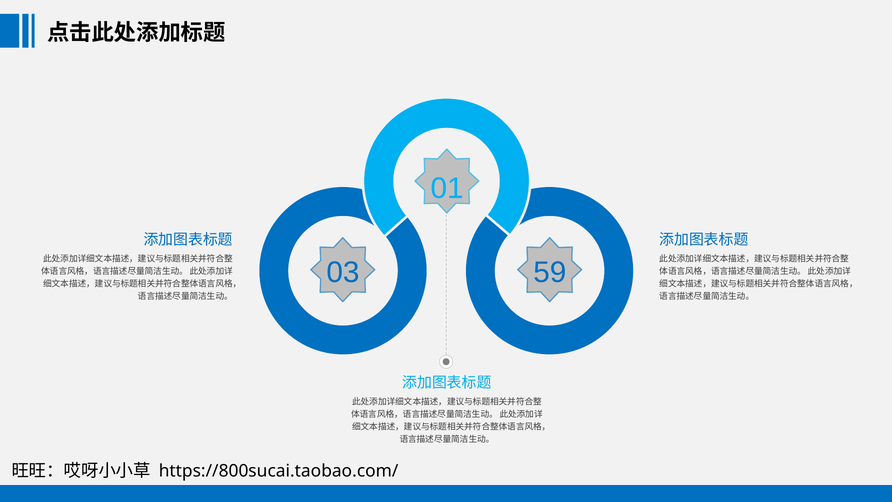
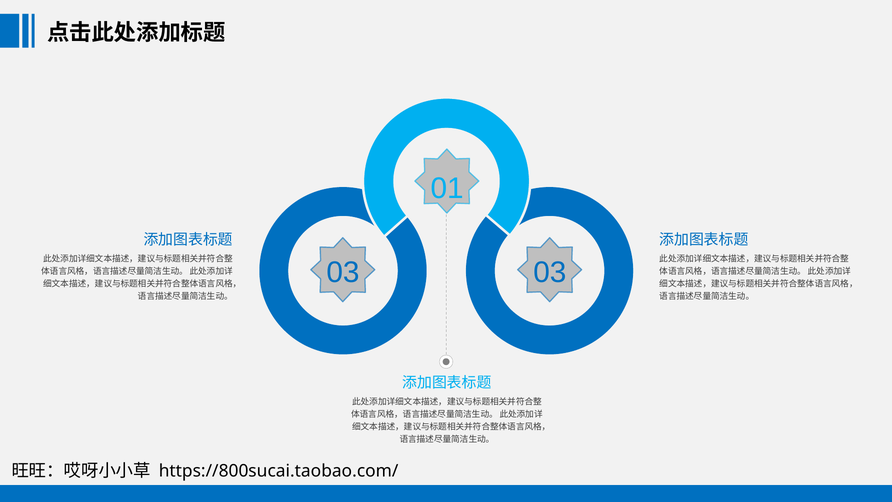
03 59: 59 -> 03 (550, 272)
